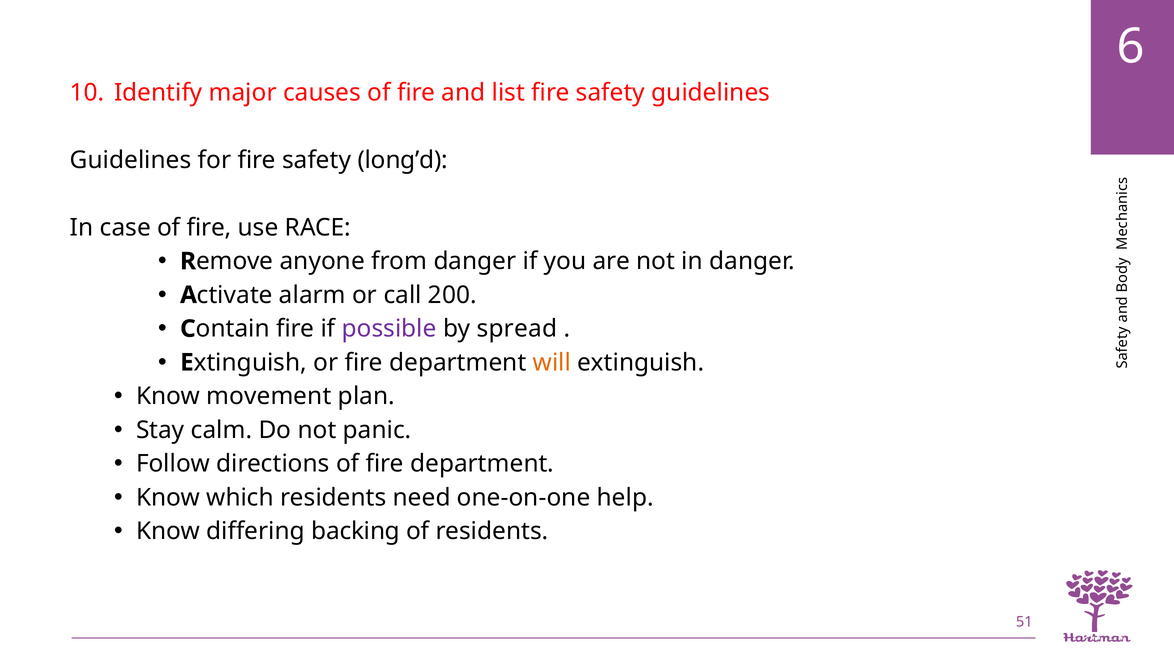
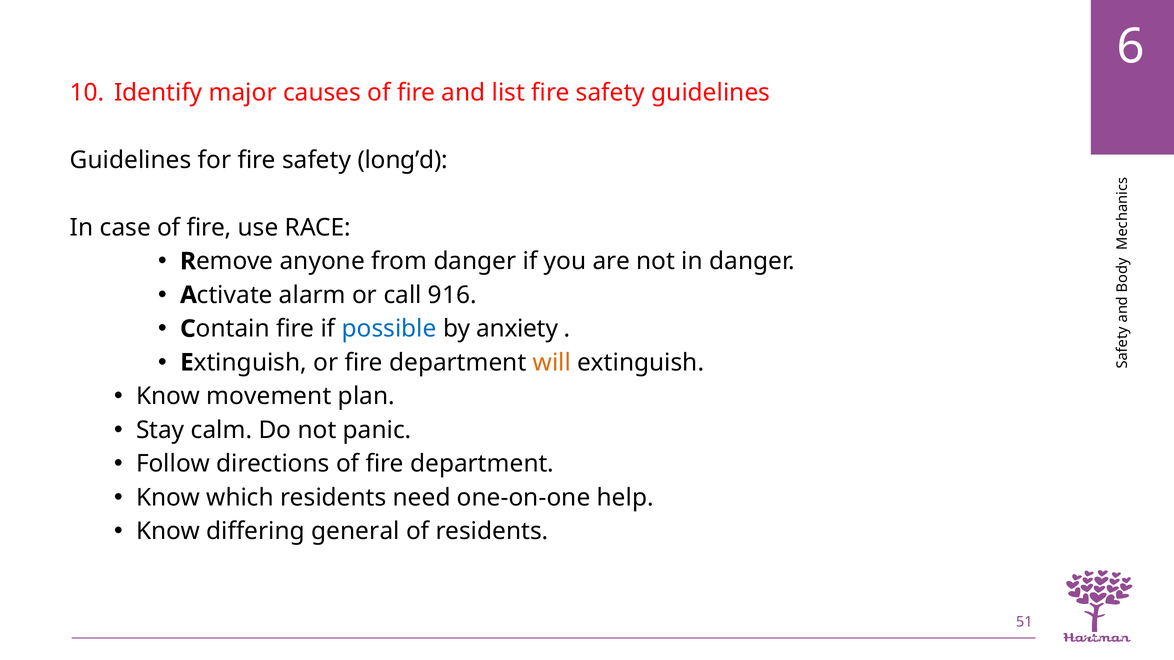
200: 200 -> 916 (452, 295)
possible colour: purple -> blue (389, 329)
spread: spread -> anxiety (517, 329)
backing: backing -> general (355, 532)
